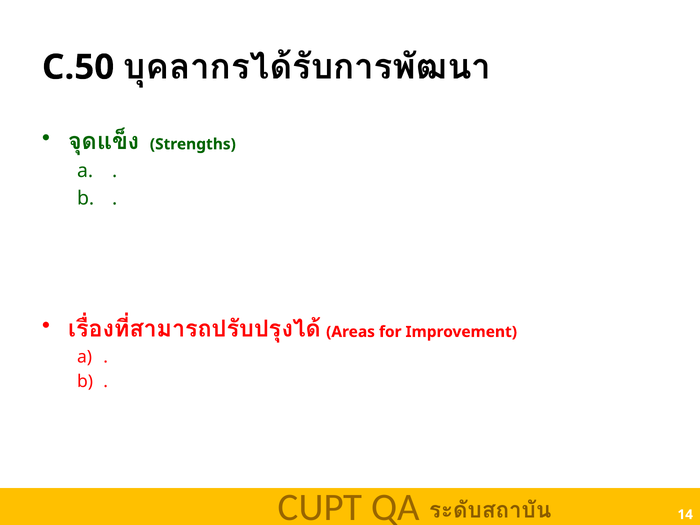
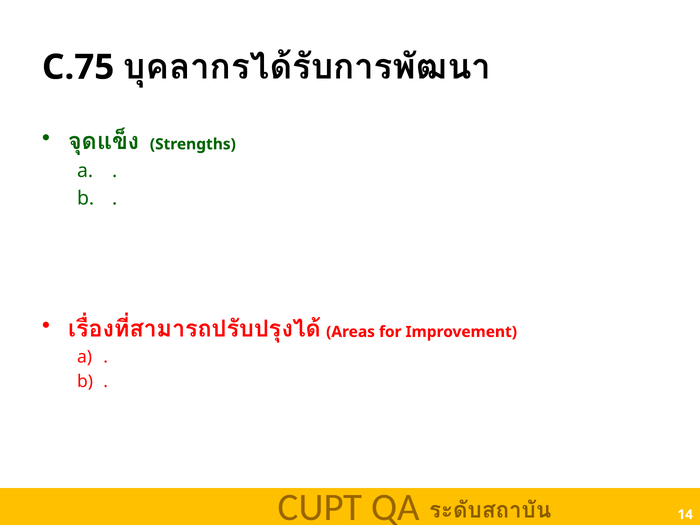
C.50: C.50 -> C.75 (78, 67)
